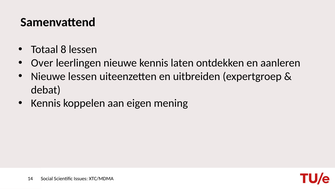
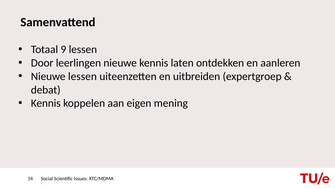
8: 8 -> 9 (63, 49)
Over: Over -> Door (42, 63)
